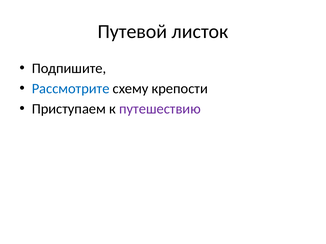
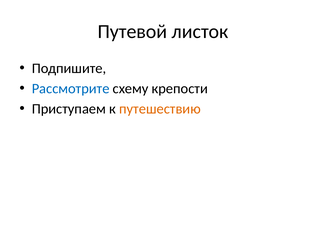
путешествию colour: purple -> orange (160, 109)
